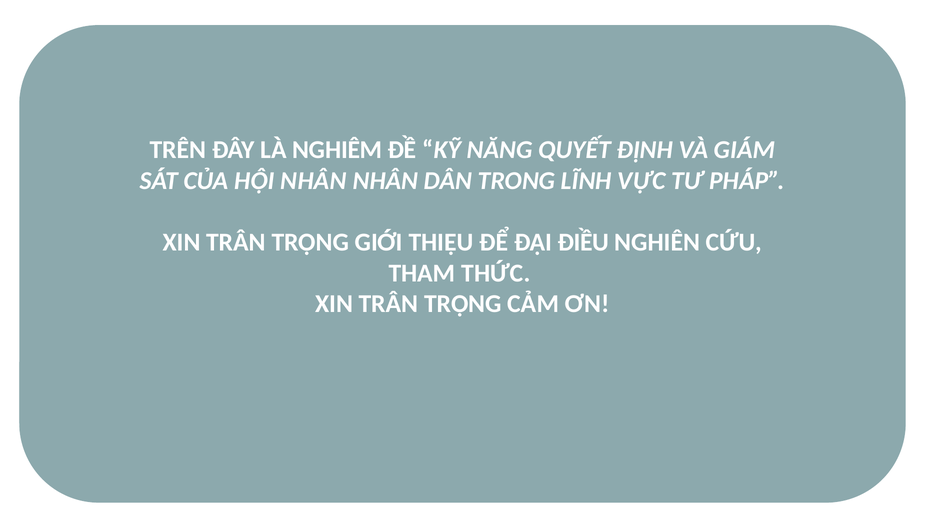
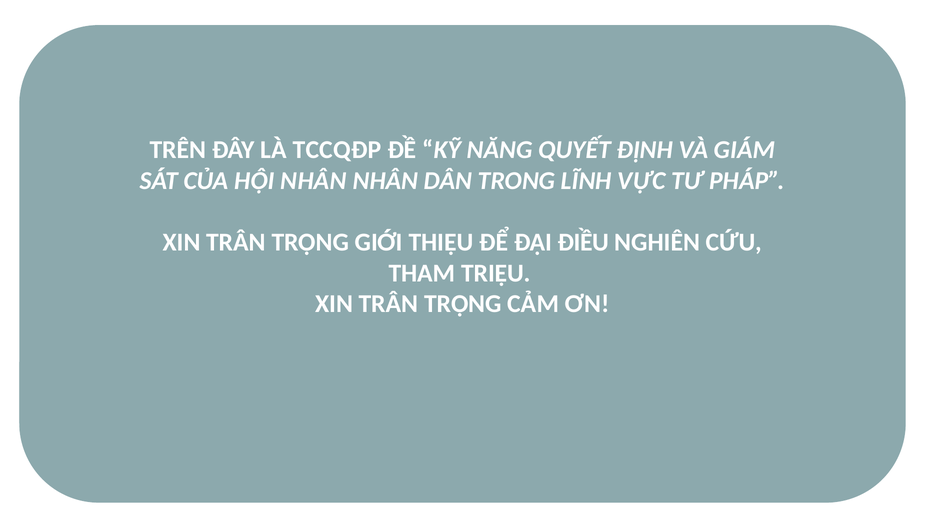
NGHIÊM: NGHIÊM -> TCCQĐP (337, 150)
THỨC: THỨC -> TRIỆU (496, 273)
